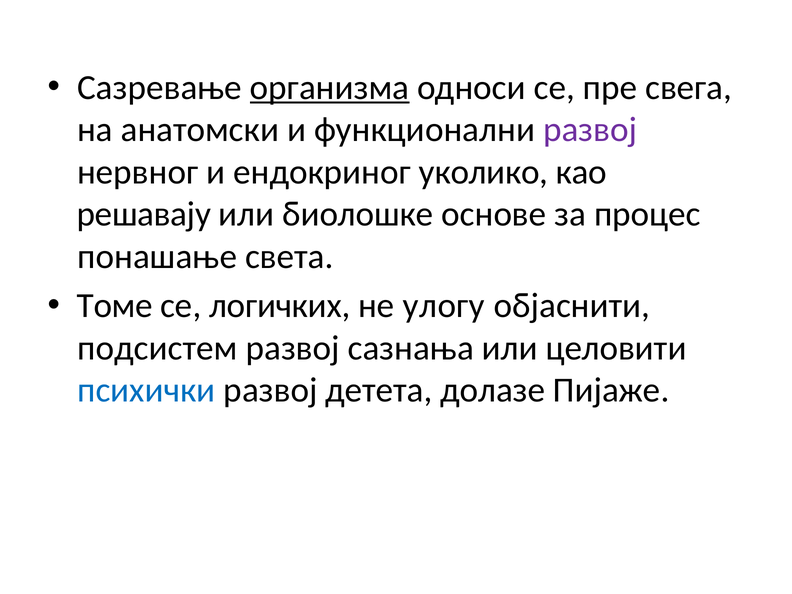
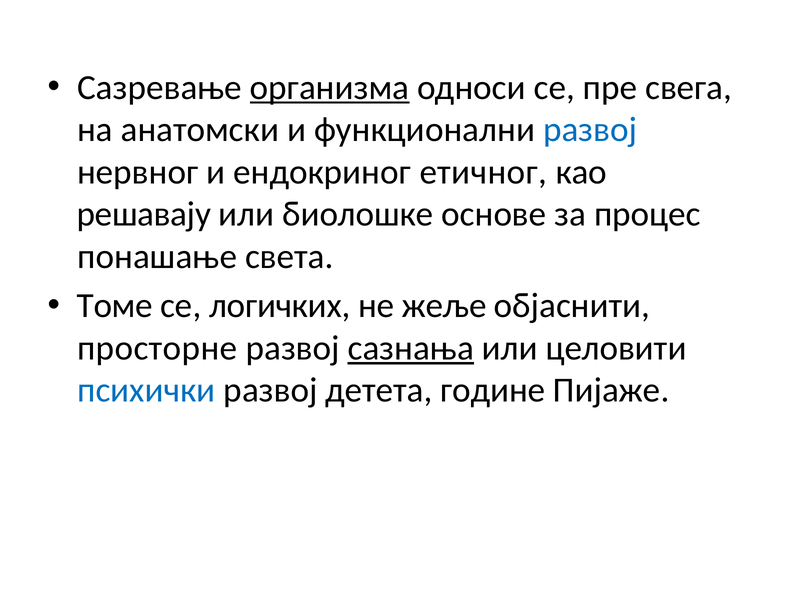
развој colour: purple -> blue (590, 130)
уколико: уколико -> етичног (483, 172)
улогу: улогу -> жеље (444, 306)
подсистем: подсистем -> просторне (157, 348)
сазнања underline: none -> present (411, 348)
долазе: долазе -> године (493, 390)
